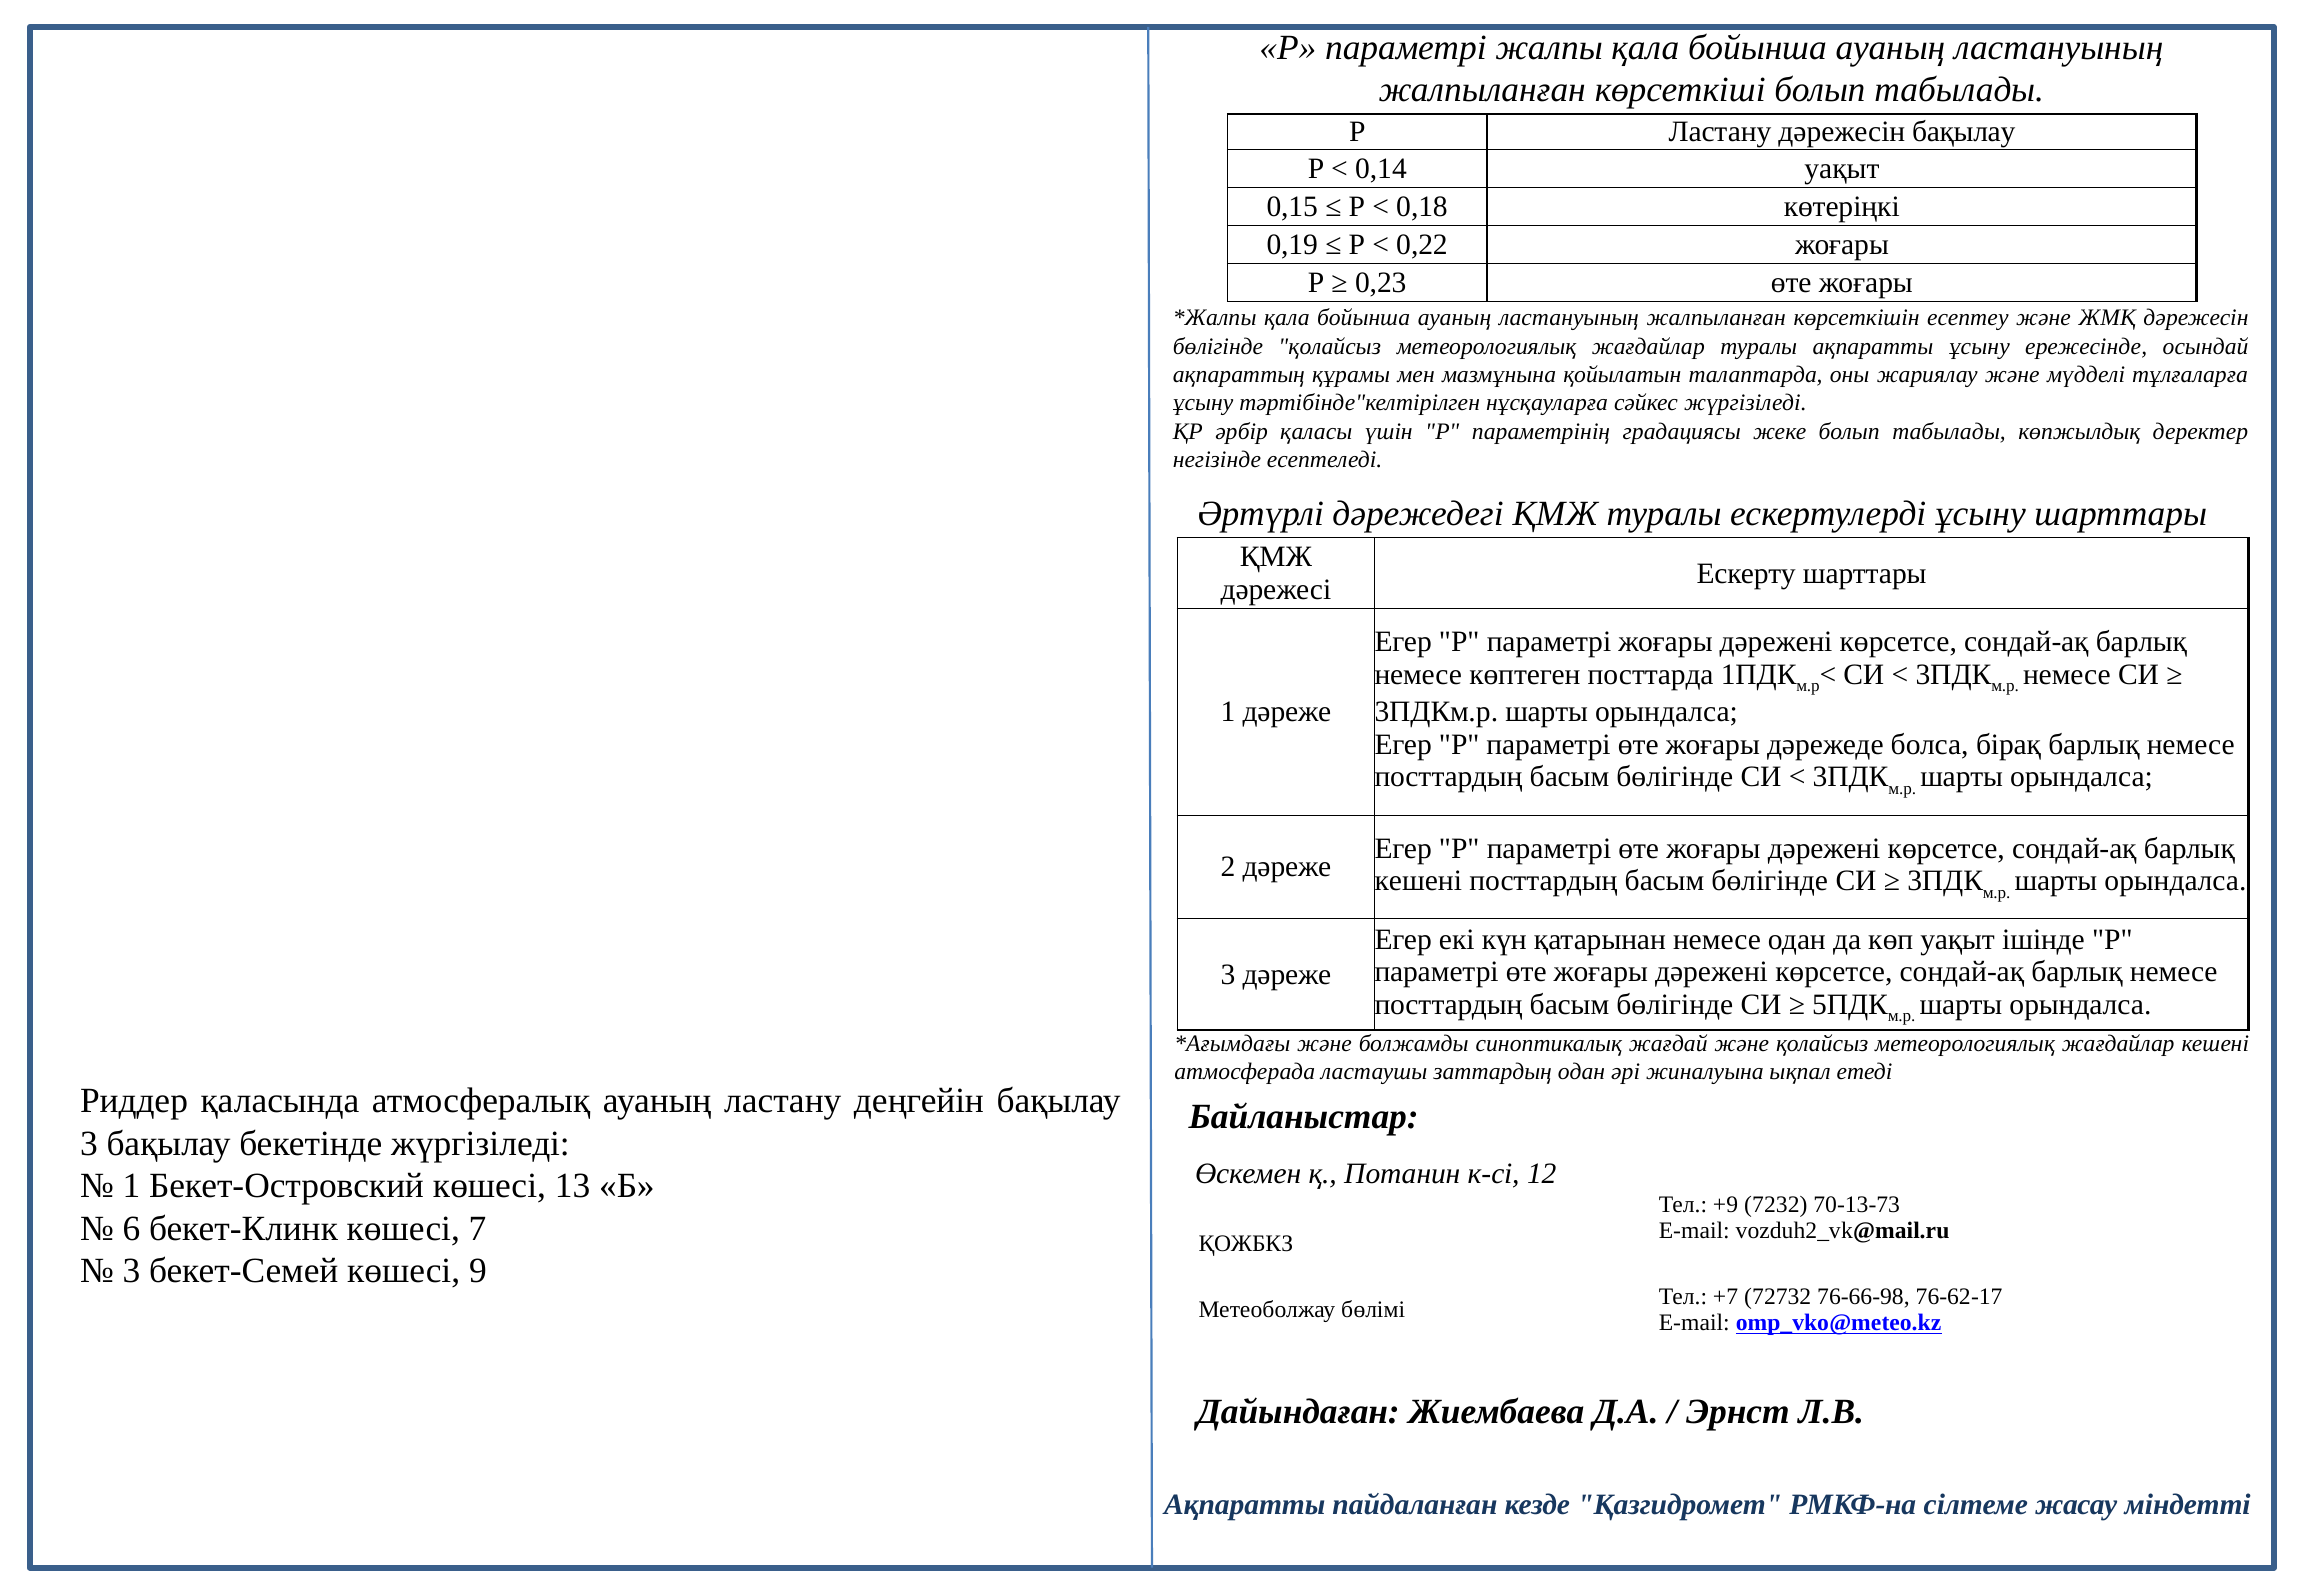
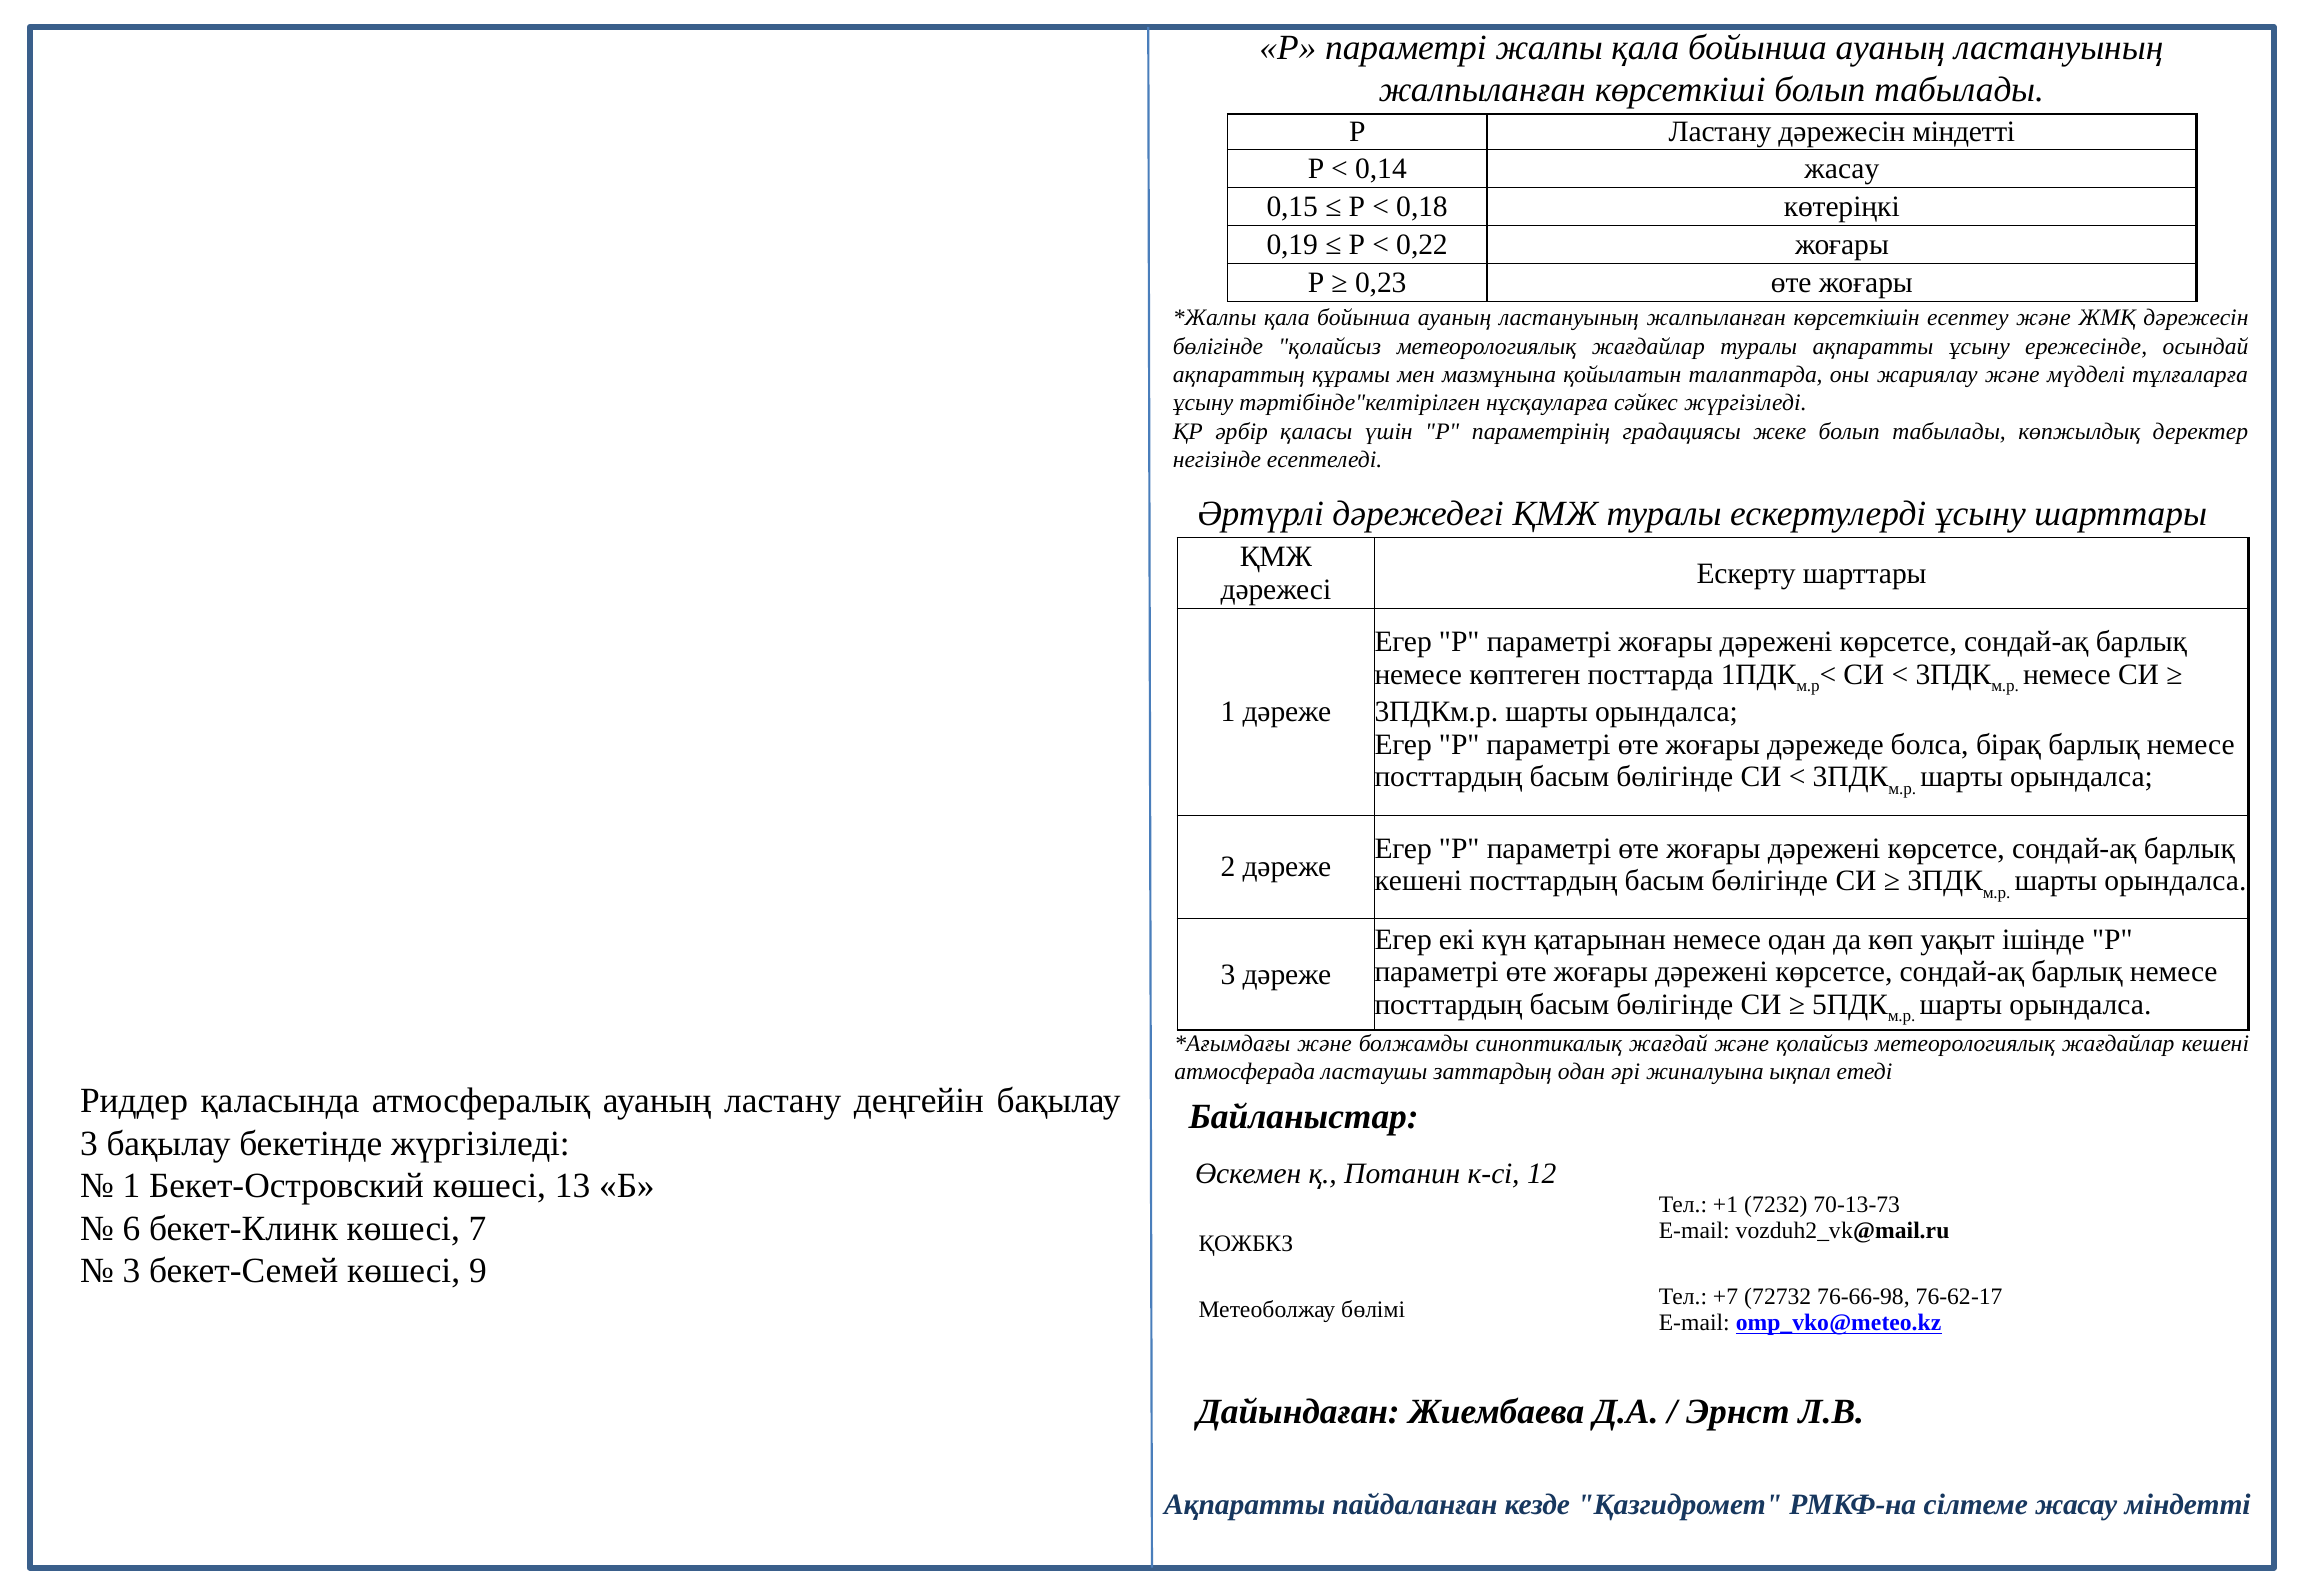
дәрежесін бақылау: бақылау -> міндетті (1964, 132)
0,14 уақыт: уақыт -> жасау (1842, 169)
+9: +9 -> +1 (1726, 1205)
